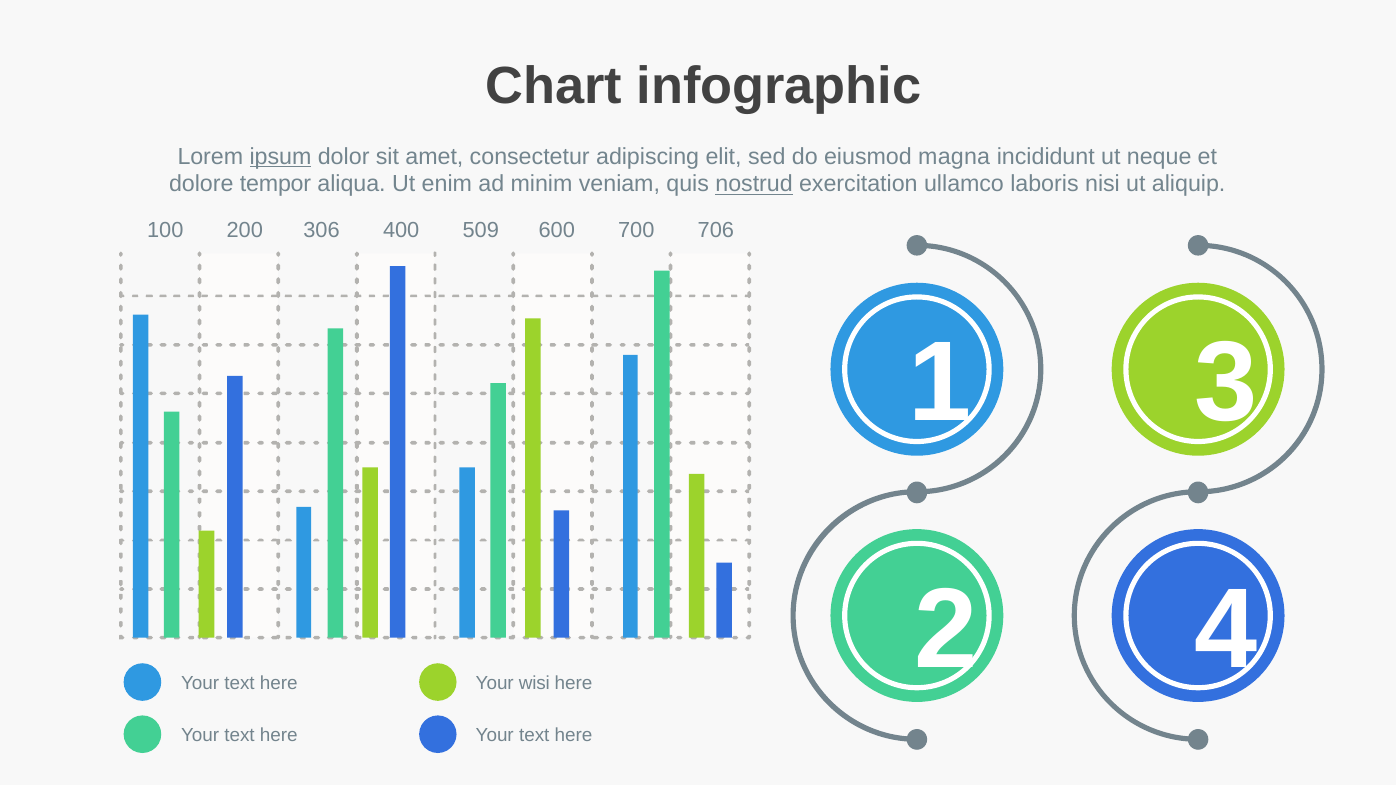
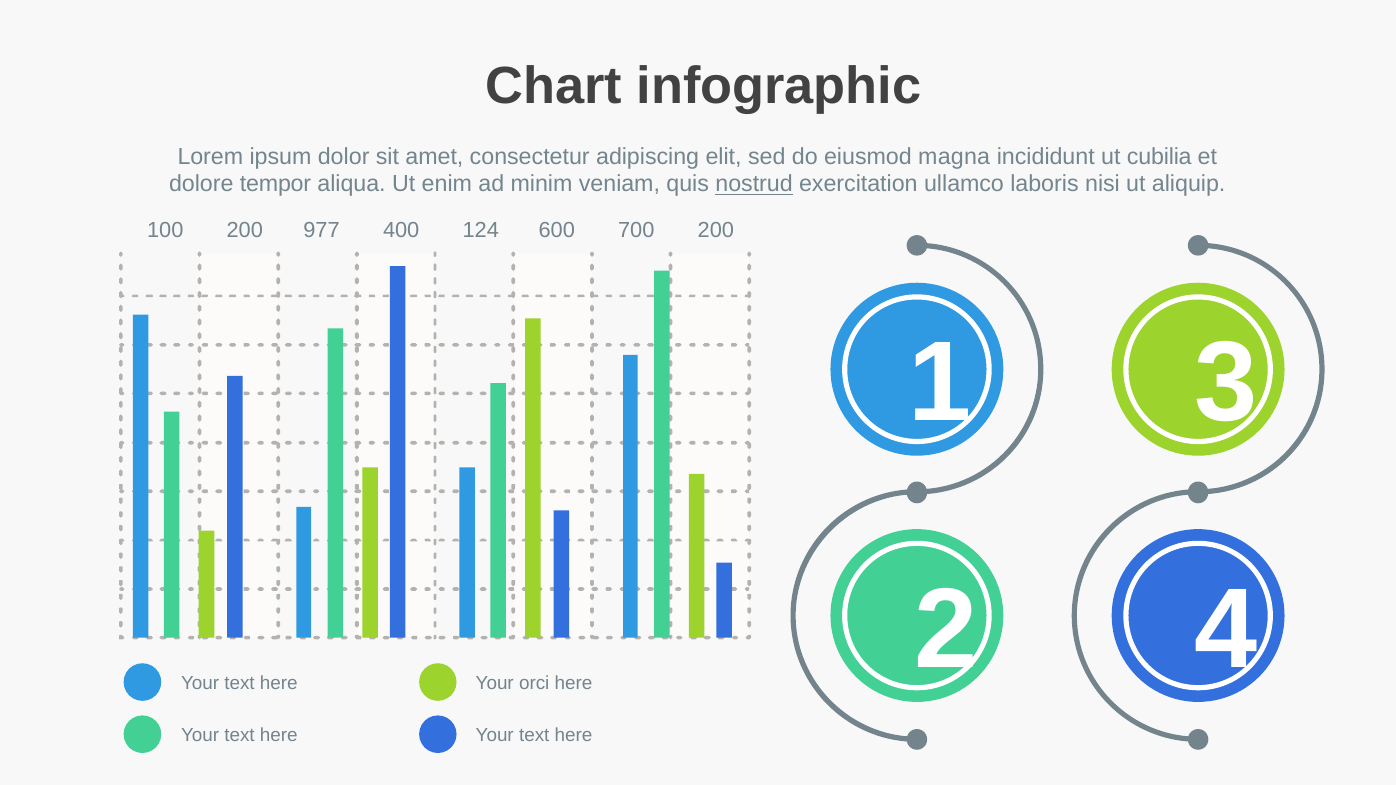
ipsum underline: present -> none (280, 156)
neque: neque -> cubilia (1159, 156)
306: 306 -> 977 (322, 231)
509: 509 -> 124 (481, 231)
700 706: 706 -> 200 (716, 231)
wisi: wisi -> orci (534, 683)
